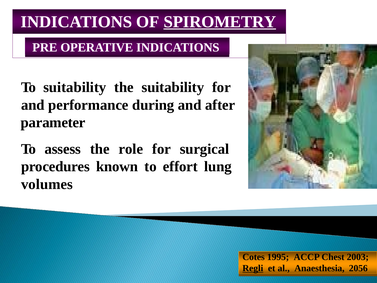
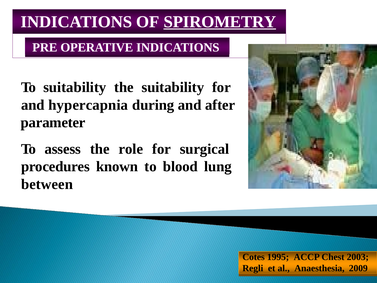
performance: performance -> hypercapnia (88, 105)
effort: effort -> blood (180, 166)
volumes: volumes -> between (47, 184)
Regli underline: present -> none (253, 268)
2056: 2056 -> 2009 (358, 268)
